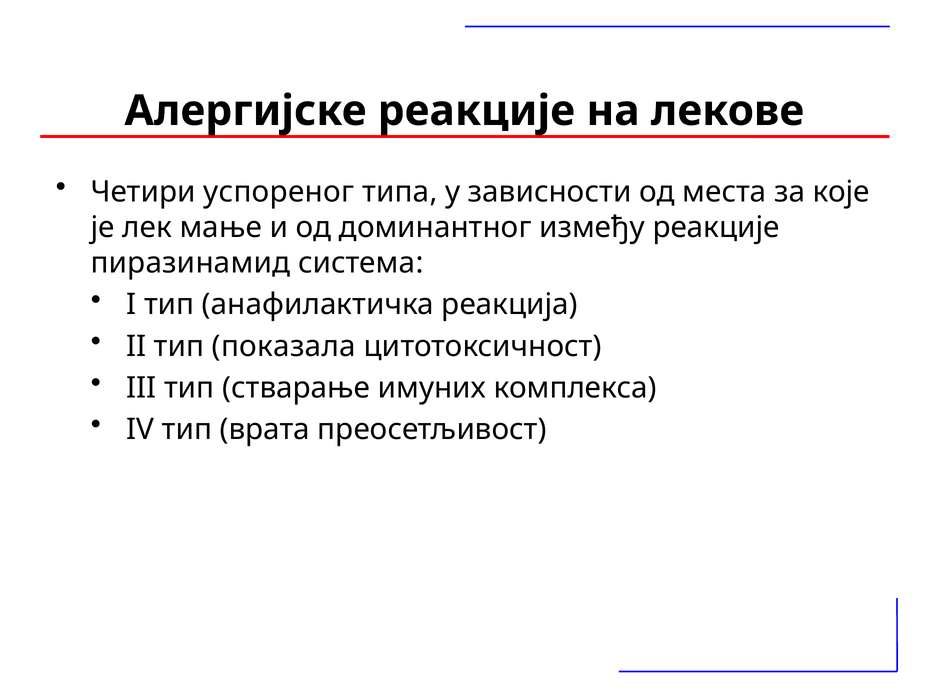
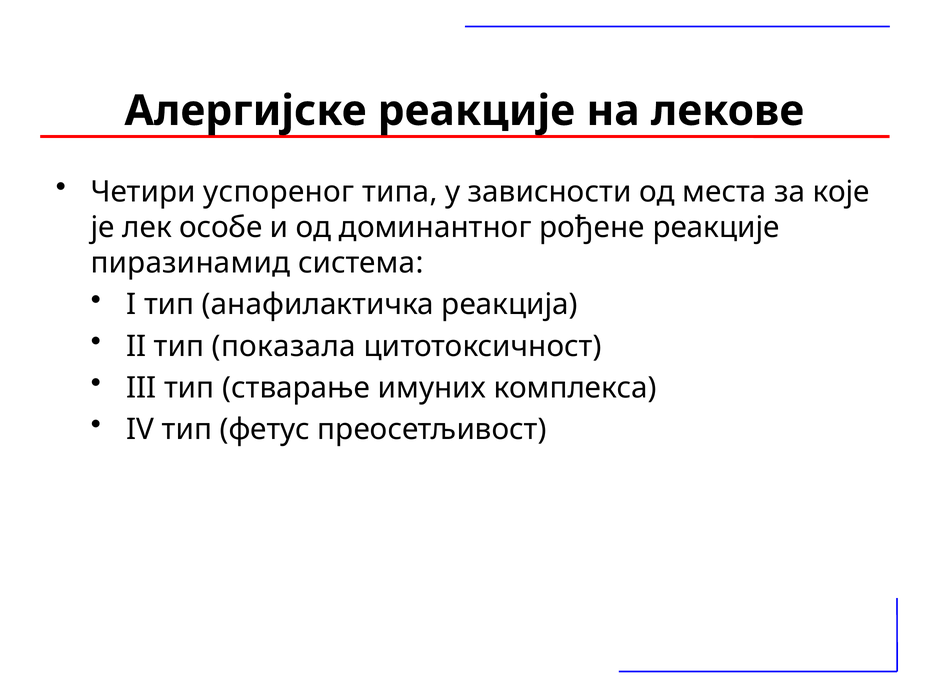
мање: мање -> особе (221, 227)
између: између -> рођене (592, 227)
врата: врата -> фетус (265, 429)
